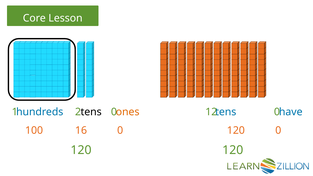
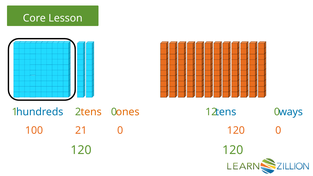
tens colour: black -> orange (91, 112)
have: have -> ways (291, 112)
16: 16 -> 21 (81, 131)
